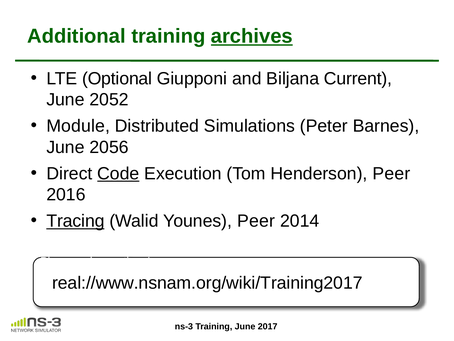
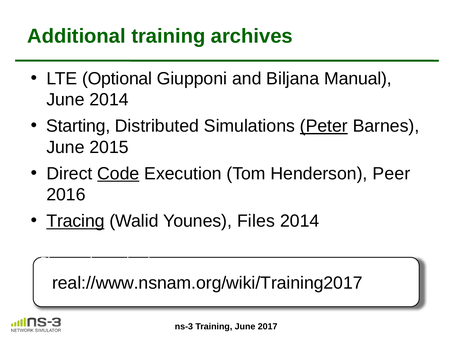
archives underline: present -> none (252, 36)
Current: Current -> Manual (358, 78)
June 2052: 2052 -> 2014 (109, 100)
Module: Module -> Starting (78, 126)
Peter underline: none -> present (324, 126)
2056: 2056 -> 2015 (109, 147)
Younes Peer: Peer -> Files (256, 221)
